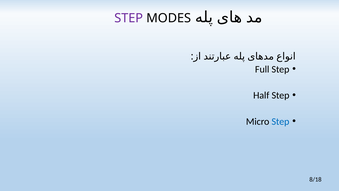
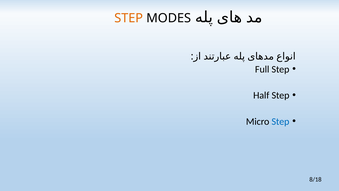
STEP colour: purple -> orange (129, 18)
